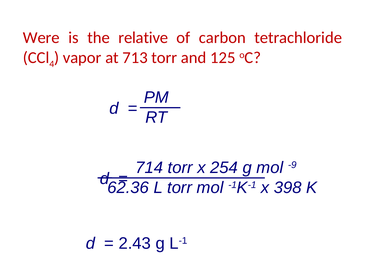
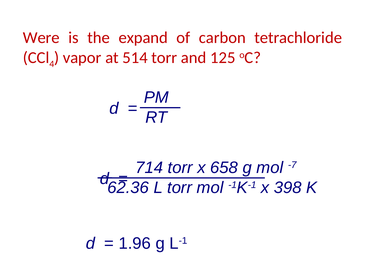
relative: relative -> expand (143, 38)
713: 713 -> 514 (135, 58)
254: 254 -> 658 (224, 168)
-9: -9 -> -7 (292, 165)
2.43: 2.43 -> 1.96 (135, 244)
